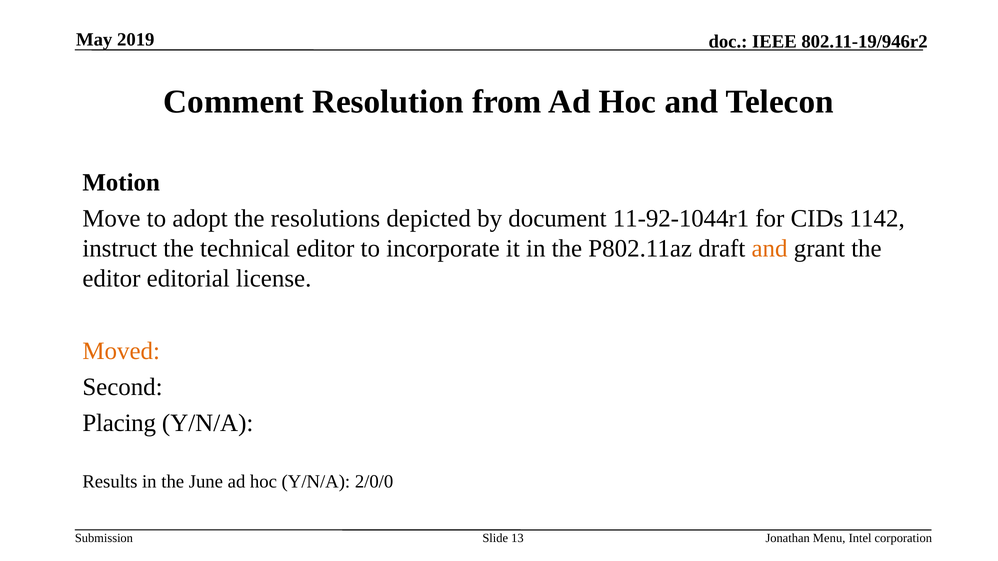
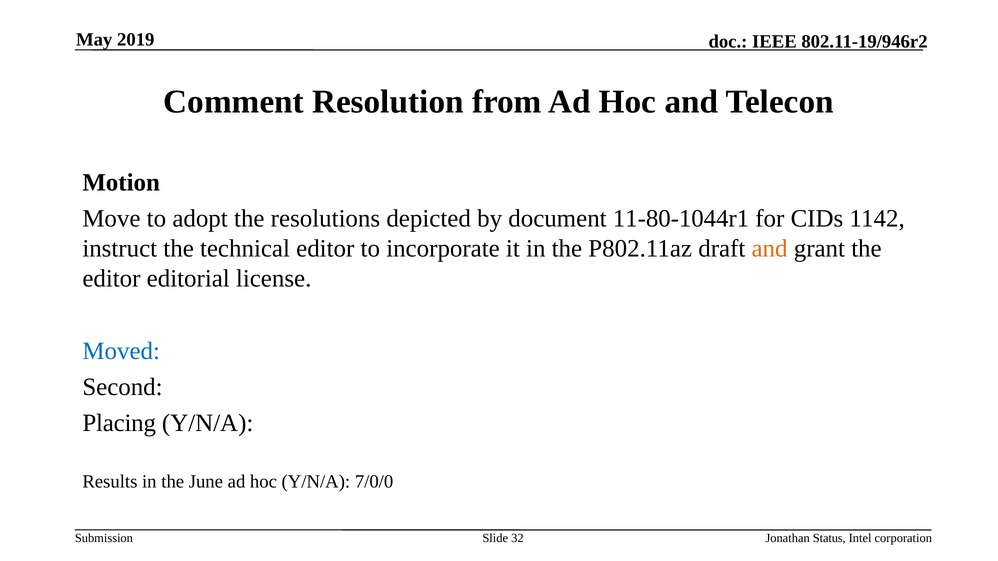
11-92-1044r1: 11-92-1044r1 -> 11-80-1044r1 (681, 219)
Moved colour: orange -> blue (121, 351)
2/0/0: 2/0/0 -> 7/0/0 (374, 482)
13: 13 -> 32 (517, 538)
Menu: Menu -> Status (829, 538)
